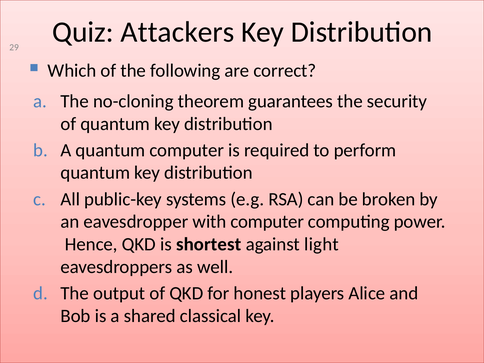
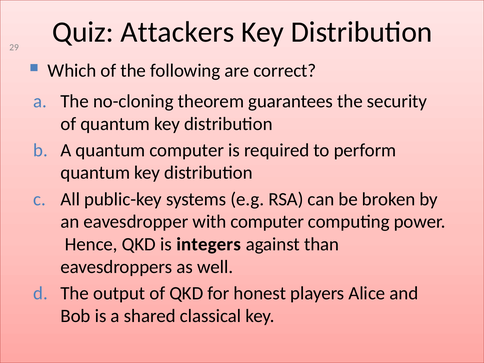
shortest: shortest -> integers (209, 244)
light: light -> than (322, 244)
